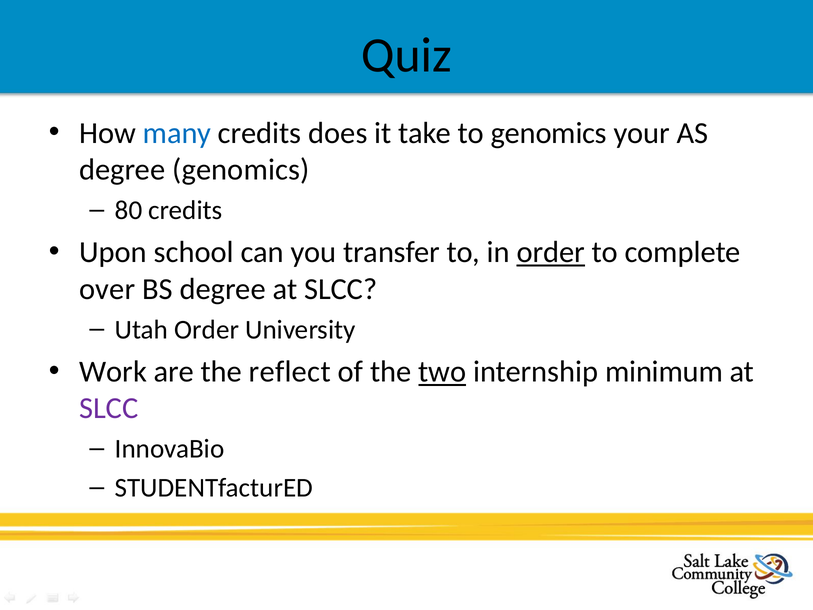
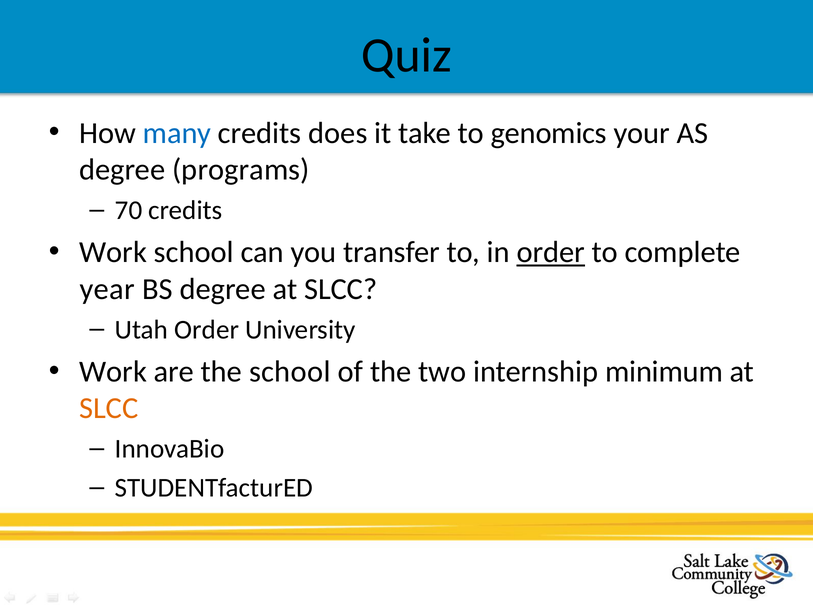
degree genomics: genomics -> programs (241, 170)
80: 80 -> 70 (129, 210)
Upon: Upon -> Work (113, 252)
over: over -> year (107, 289)
the reflect: reflect -> school (290, 372)
two underline: present -> none (442, 372)
SLCC colour: purple -> orange (109, 408)
